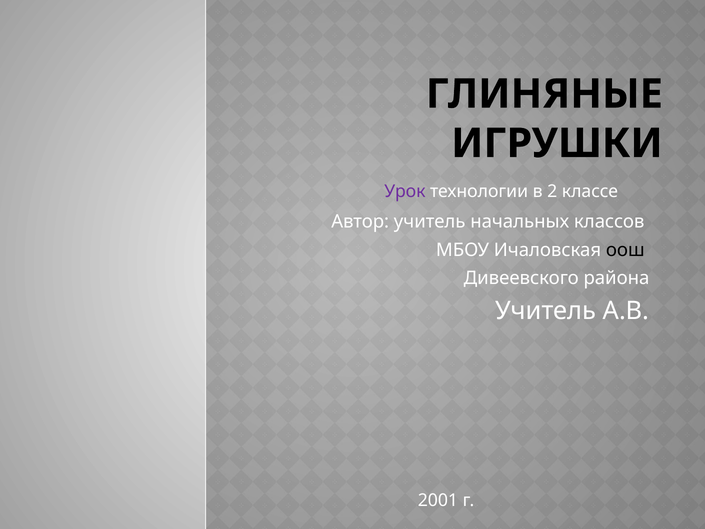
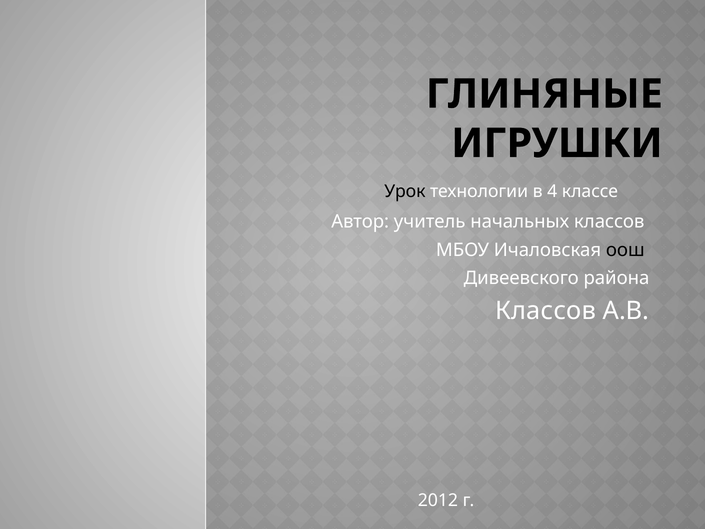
Урок colour: purple -> black (405, 192)
2: 2 -> 4 (552, 192)
Учитель: Учитель -> Классов (546, 311)
2001: 2001 -> 2012 (438, 500)
